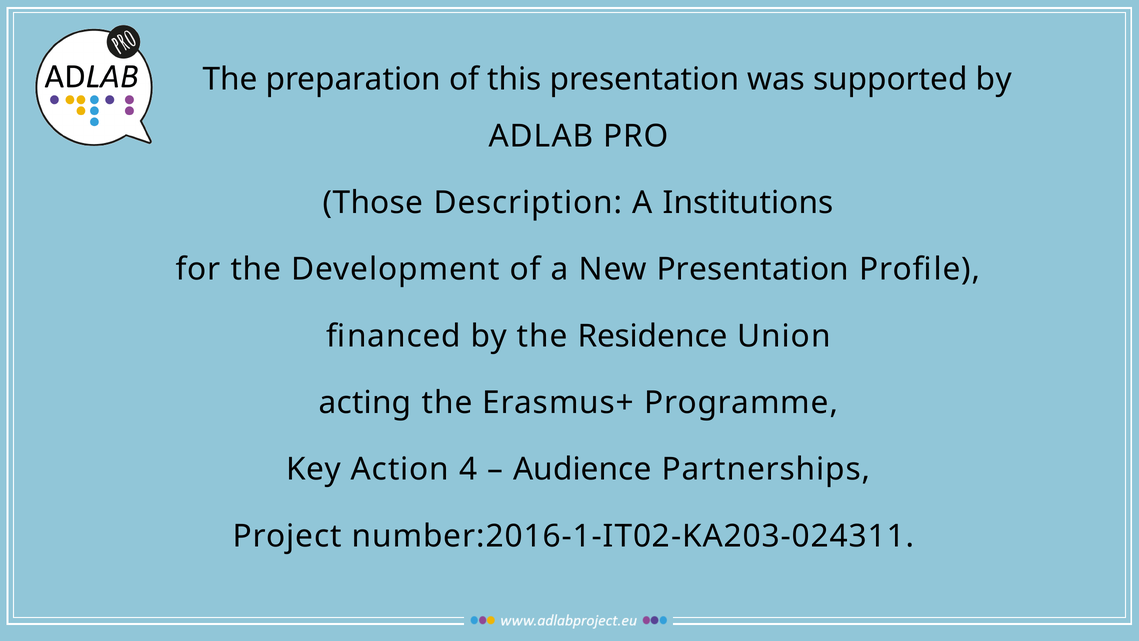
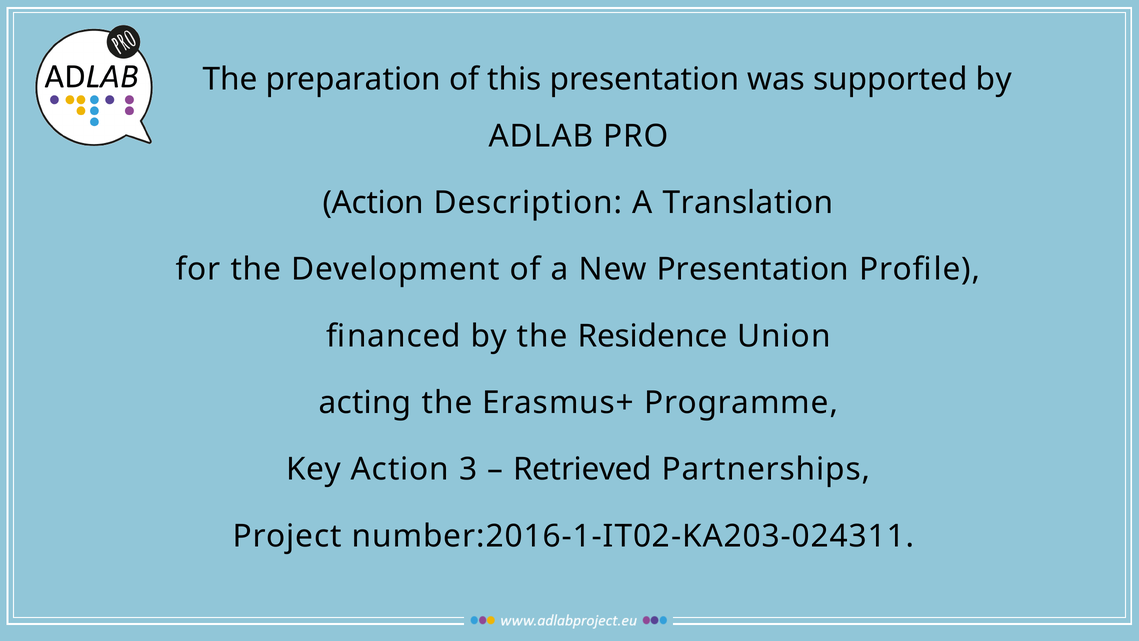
Those: Those -> Action (373, 203)
Institutions: Institutions -> Translation (748, 203)
4: 4 -> 3 (468, 469)
Audience: Audience -> Retrieved (582, 469)
